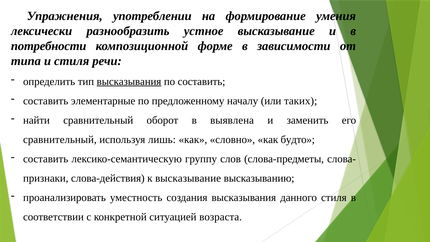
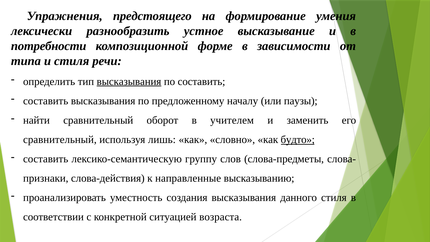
употреблении: употреблении -> предстоящего (152, 16)
составить элементарные: элементарные -> высказывания (103, 101)
таких: таких -> паузы (301, 101)
выявлена: выявлена -> учителем (232, 120)
будто underline: none -> present (298, 140)
к высказывание: высказывание -> направленные (188, 178)
